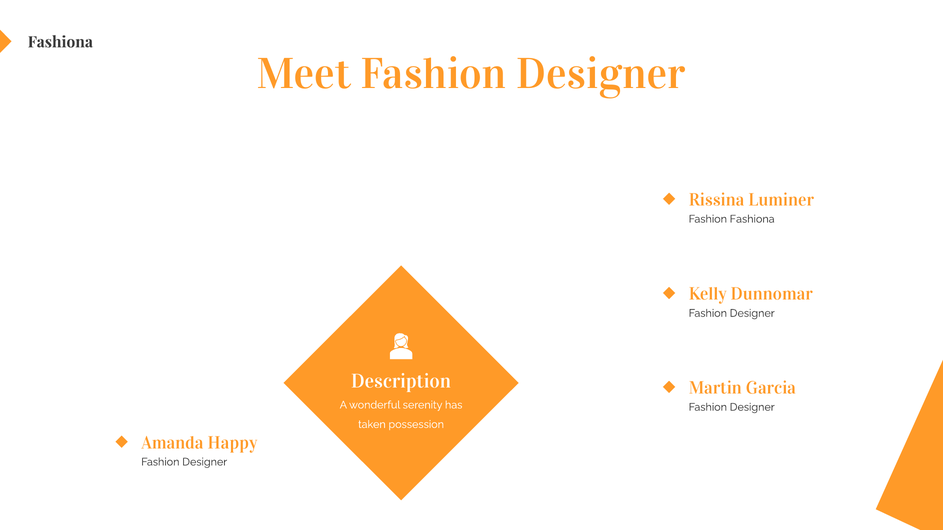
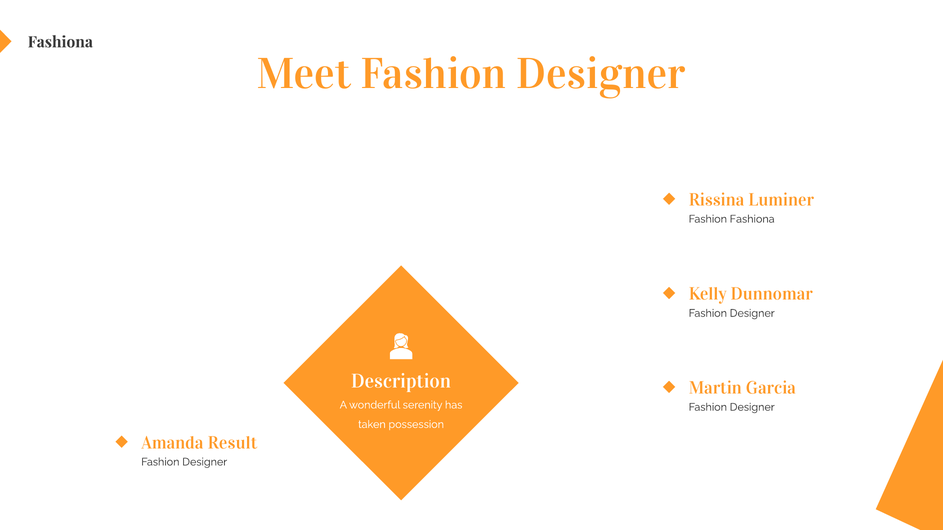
Happy: Happy -> Result (232, 443)
